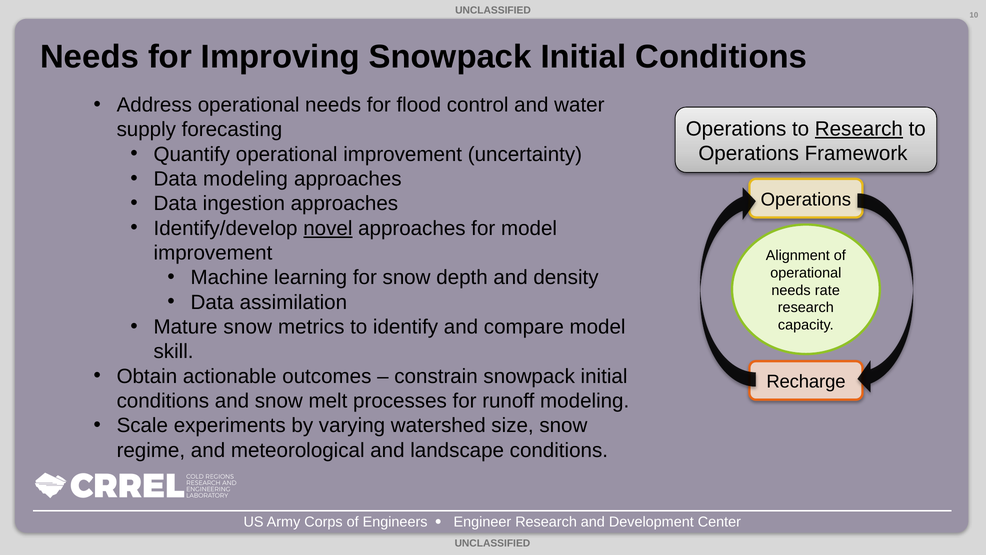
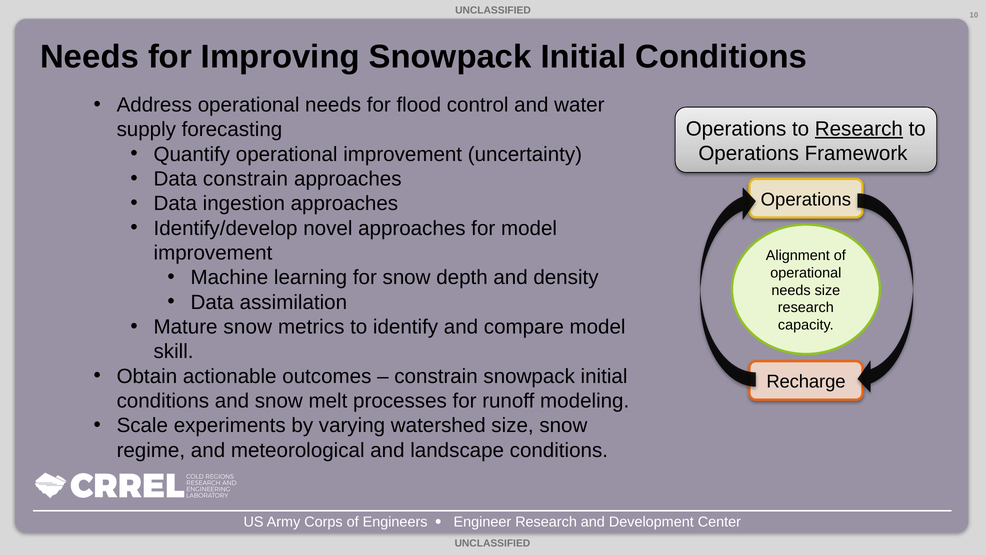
Data modeling: modeling -> constrain (245, 179)
novel underline: present -> none (328, 228)
needs rate: rate -> size (827, 290)
